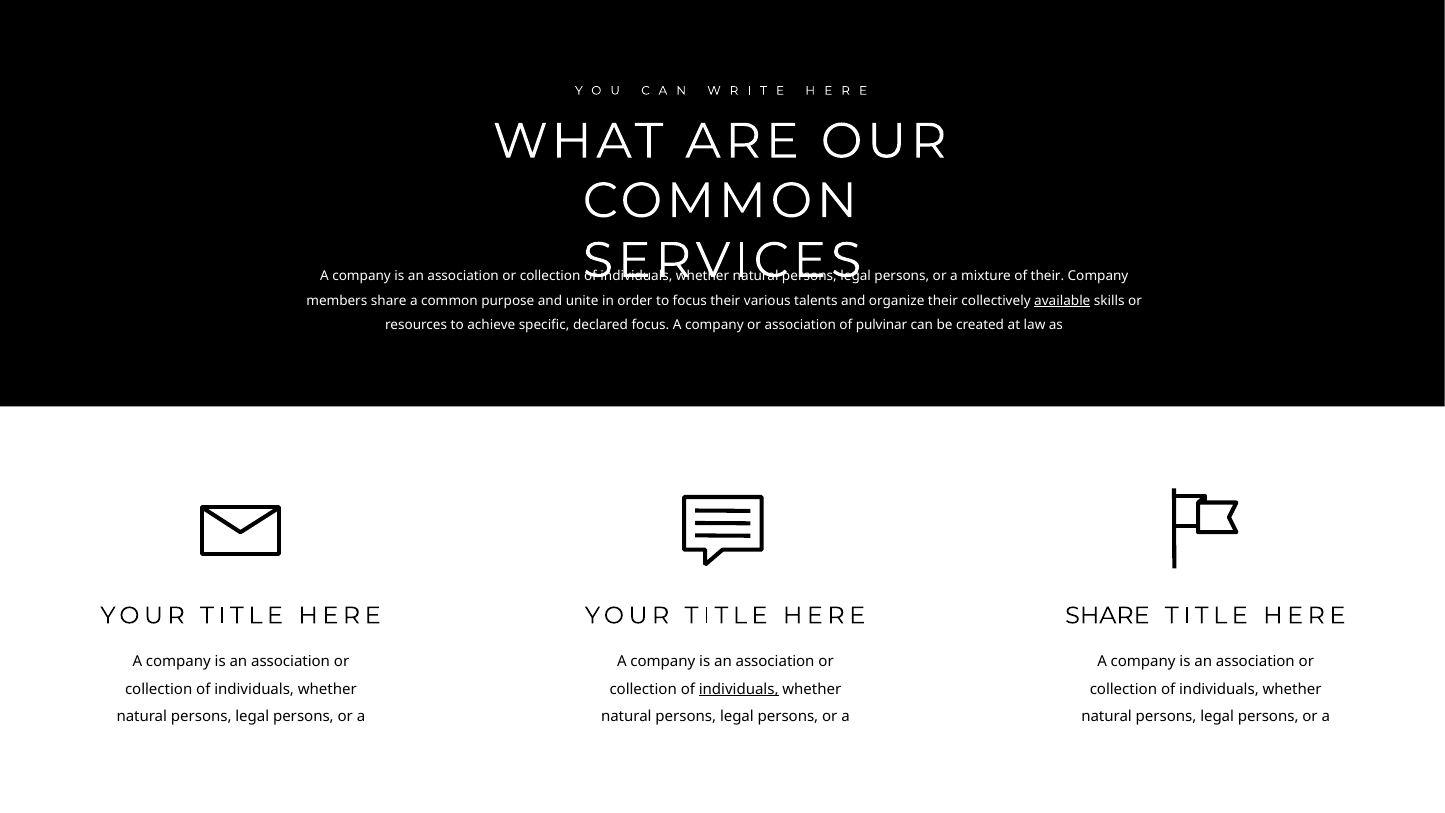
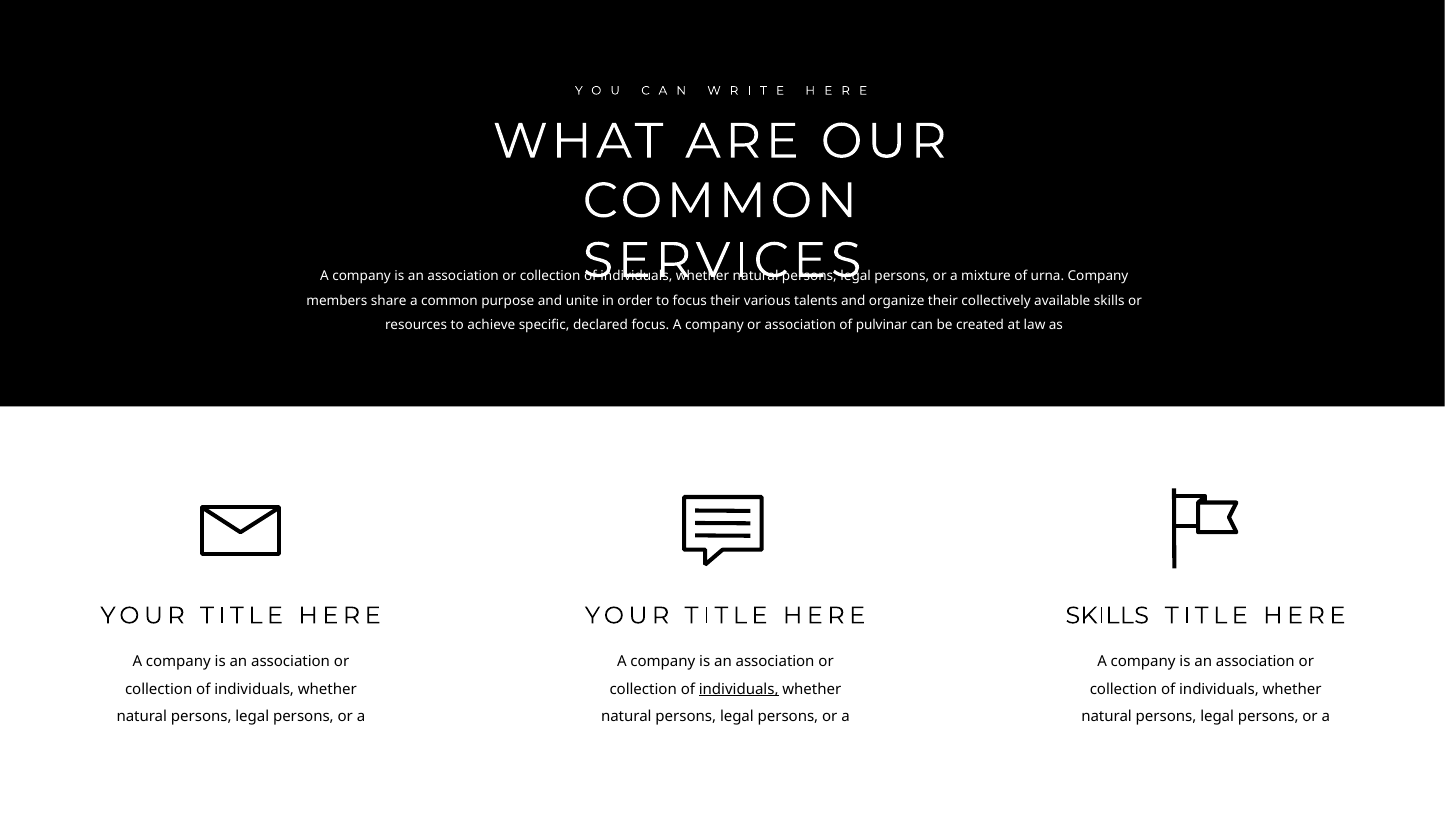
of their: their -> urna (1047, 276)
available underline: present -> none (1062, 300)
SHARE: SHARE -> SKILLS (1107, 615)
